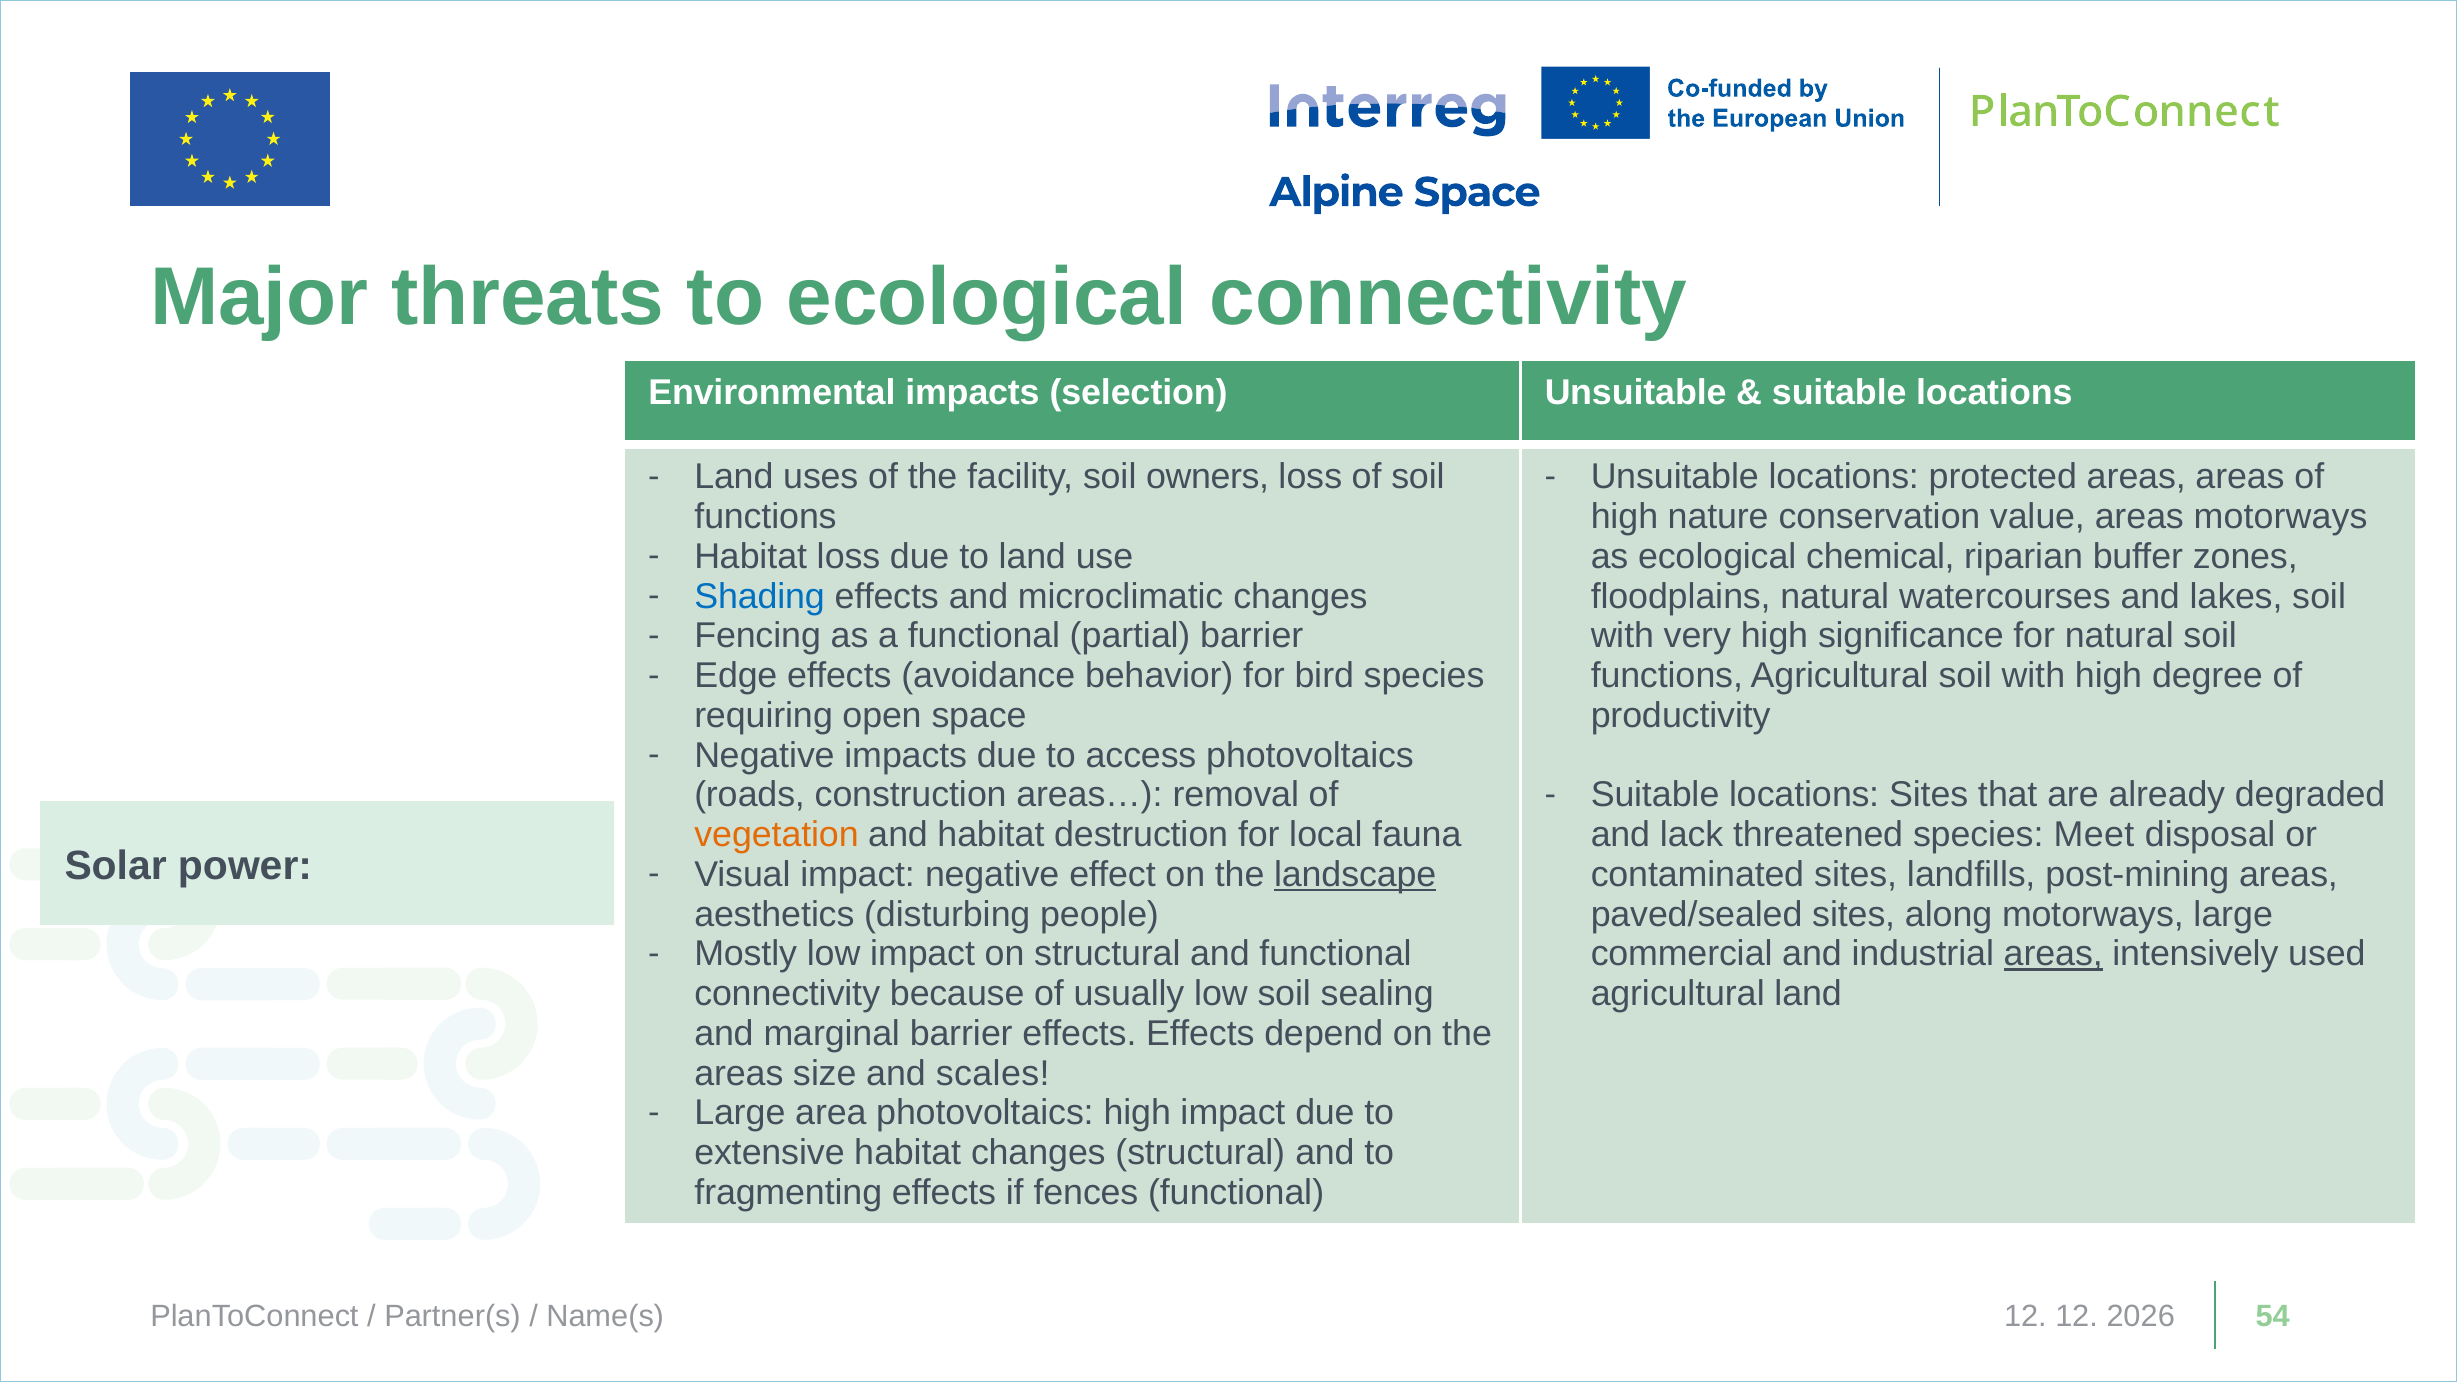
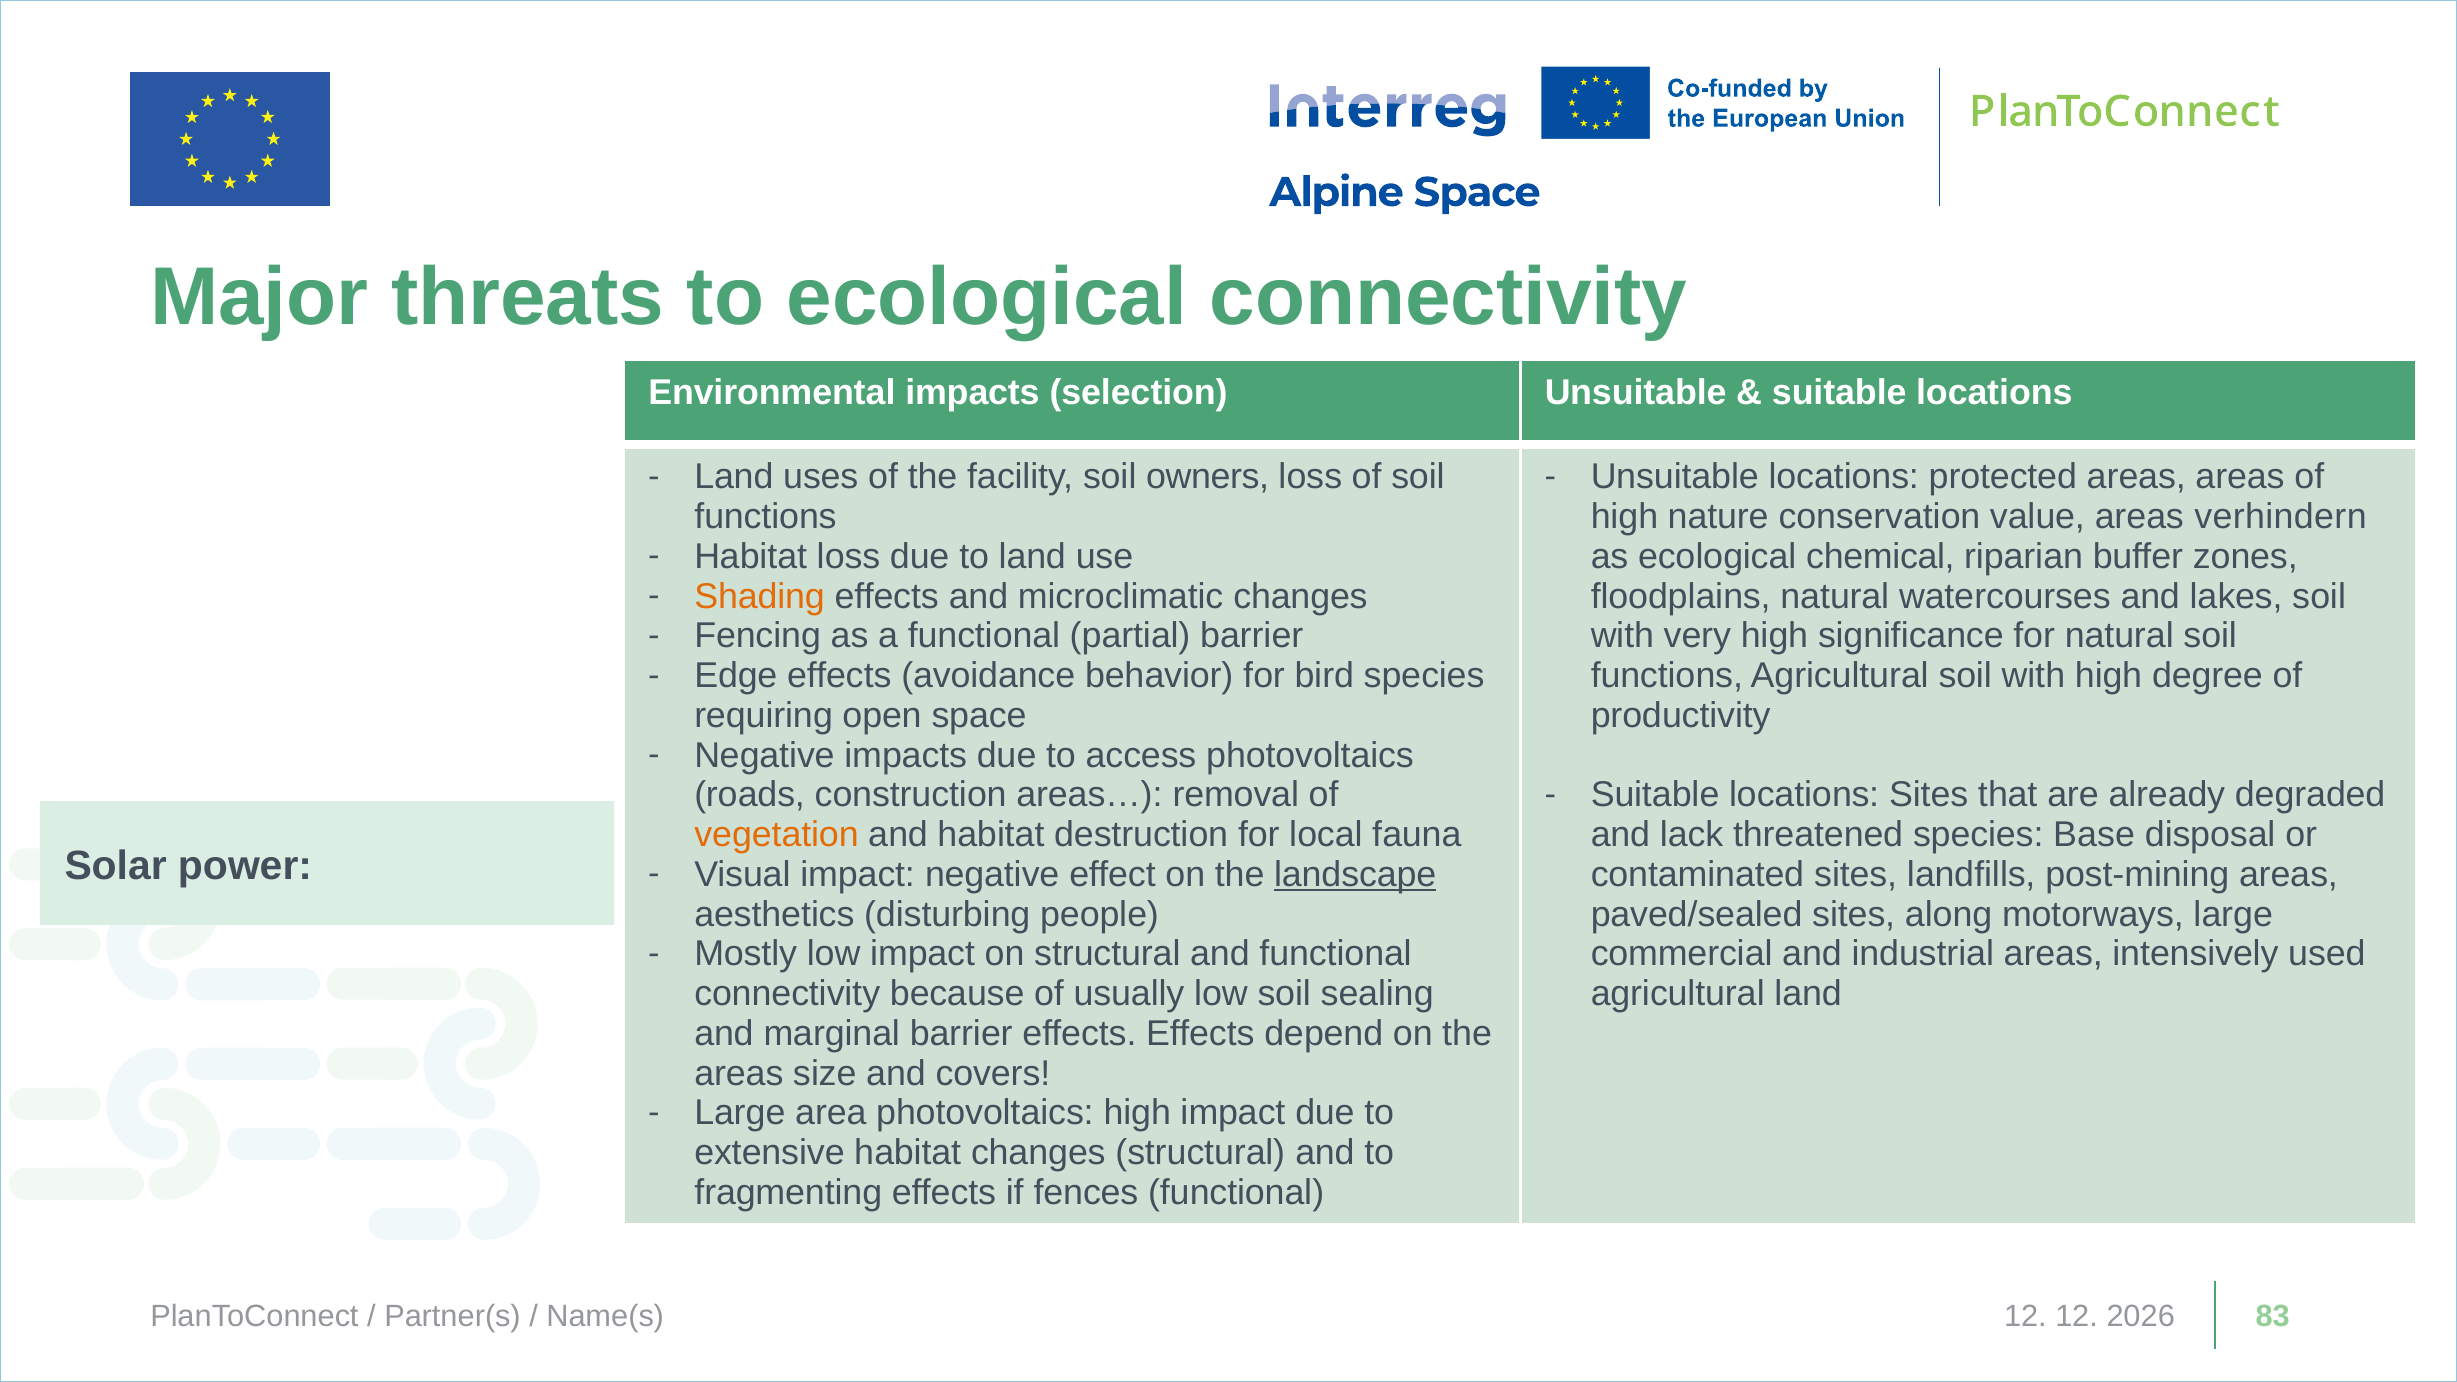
areas motorways: motorways -> verhindern (2281, 517)
Shading colour: blue -> orange (760, 596)
Meet: Meet -> Base (2094, 835)
areas underline: present -> none (2053, 954)
scales: scales -> covers (993, 1073)
54: 54 -> 83 (2273, 1317)
